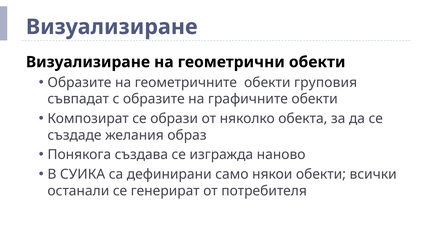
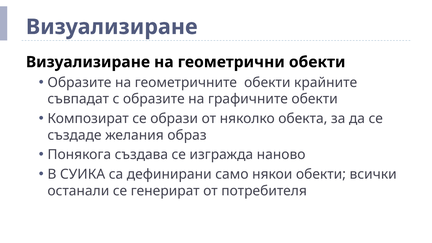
груповия: груповия -> крайните (326, 83)
